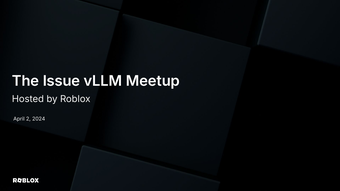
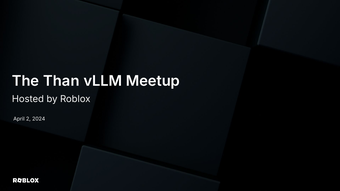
Issue: Issue -> Than (61, 81)
